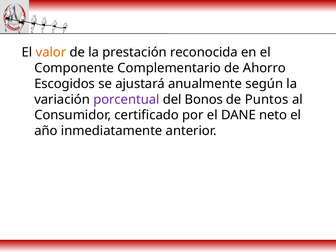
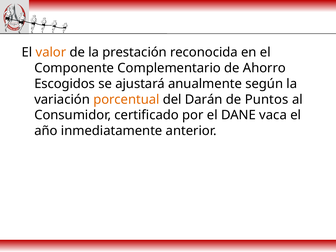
porcentual colour: purple -> orange (126, 99)
Bonos: Bonos -> Darán (204, 99)
neto: neto -> vaca (273, 115)
